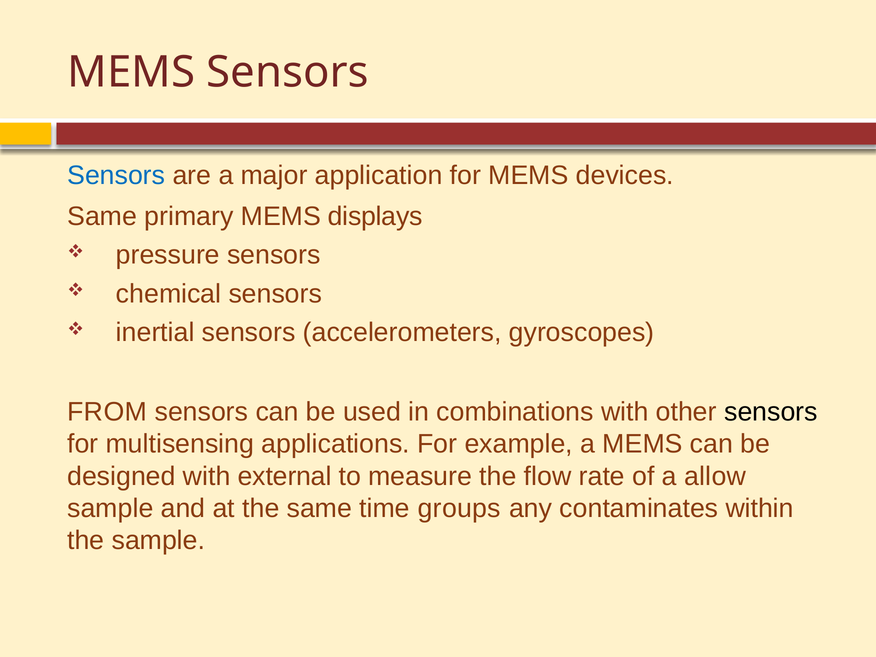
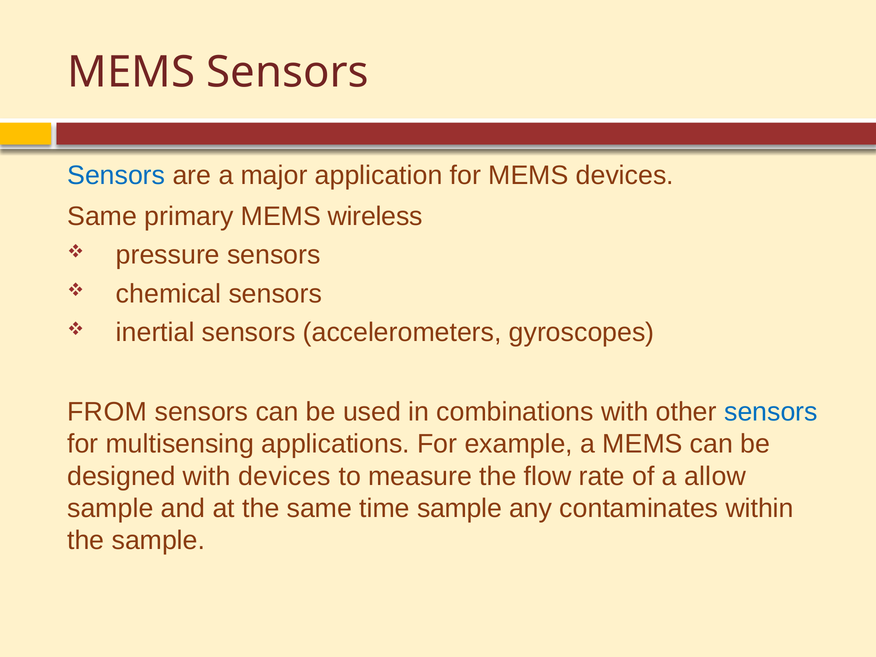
displays: displays -> wireless (375, 216)
sensors colour: black -> blue (771, 412)
with external: external -> devices (284, 476)
time groups: groups -> sample (460, 508)
